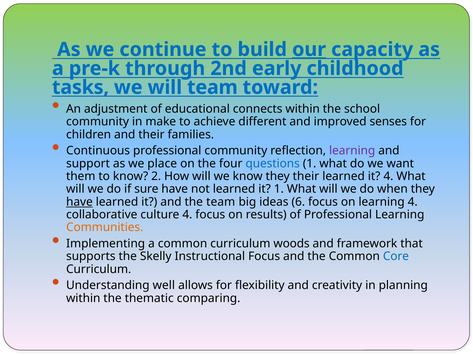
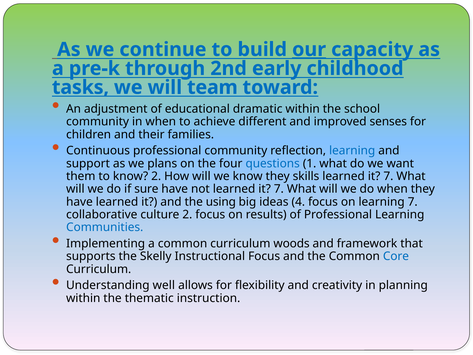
connects: connects -> dramatic (258, 109)
in make: make -> when (161, 122)
learning colour: purple -> blue (352, 151)
place: place -> plans (162, 163)
they their: their -> skills (306, 176)
4: 4 -> 7 (388, 176)
not learned it 1: 1 -> 7 (279, 189)
have underline: present -> none (79, 202)
the team: team -> using (221, 202)
6: 6 -> 4 (298, 202)
learning 4: 4 -> 7 (413, 202)
culture 4: 4 -> 2 (187, 214)
Communities colour: orange -> blue (105, 227)
comparing: comparing -> instruction (209, 298)
